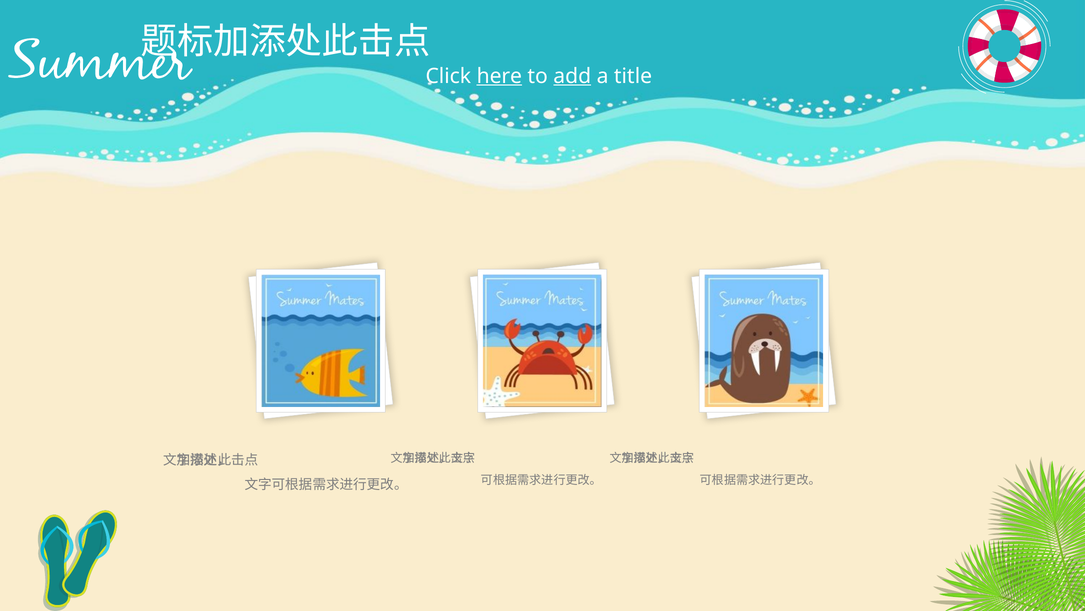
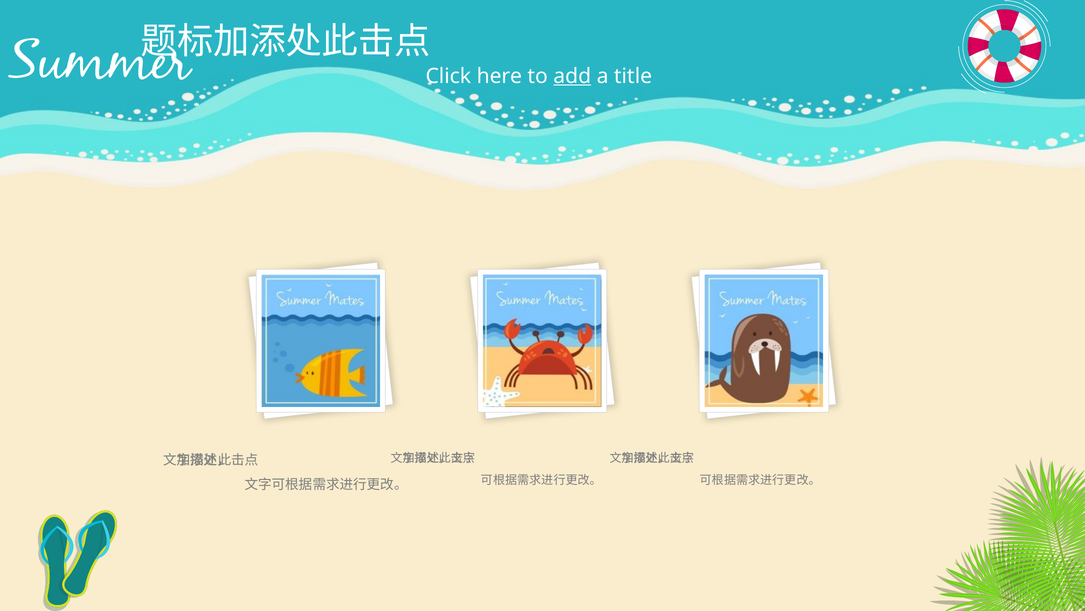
here underline: present -> none (499, 76)
